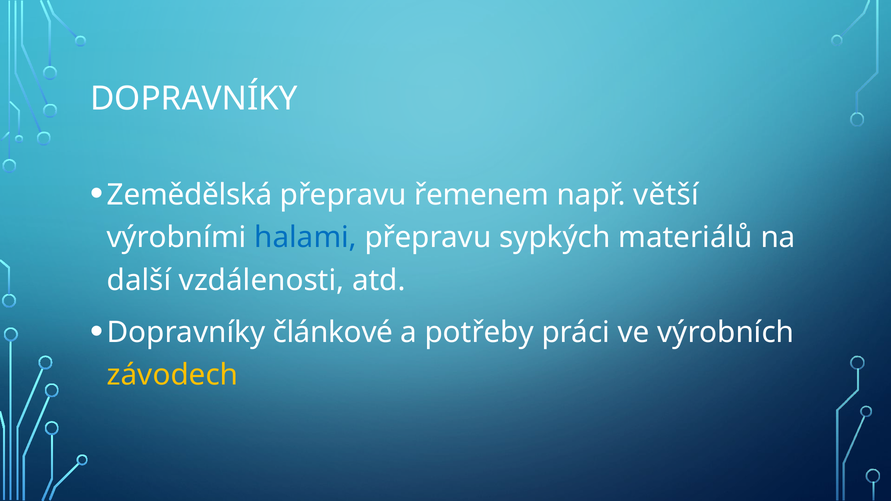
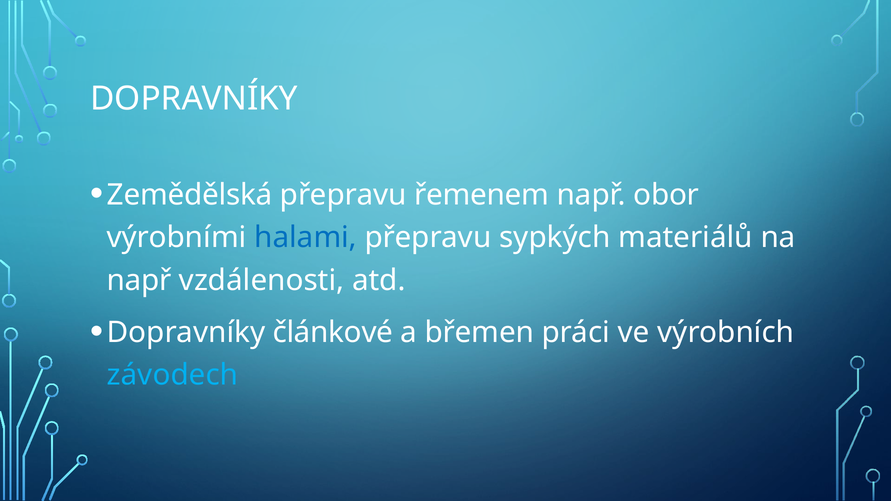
větší: větší -> obor (666, 195)
další: další -> např (139, 280)
potřeby: potřeby -> břemen (479, 333)
závodech colour: yellow -> light blue (172, 375)
